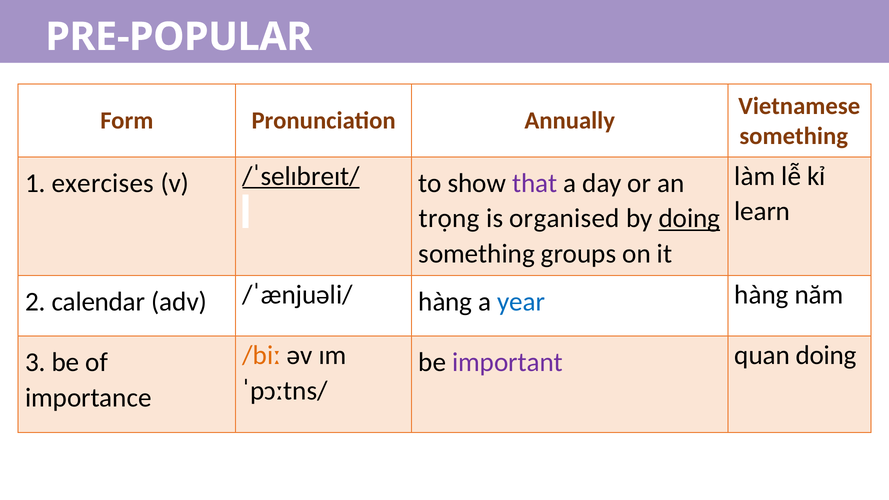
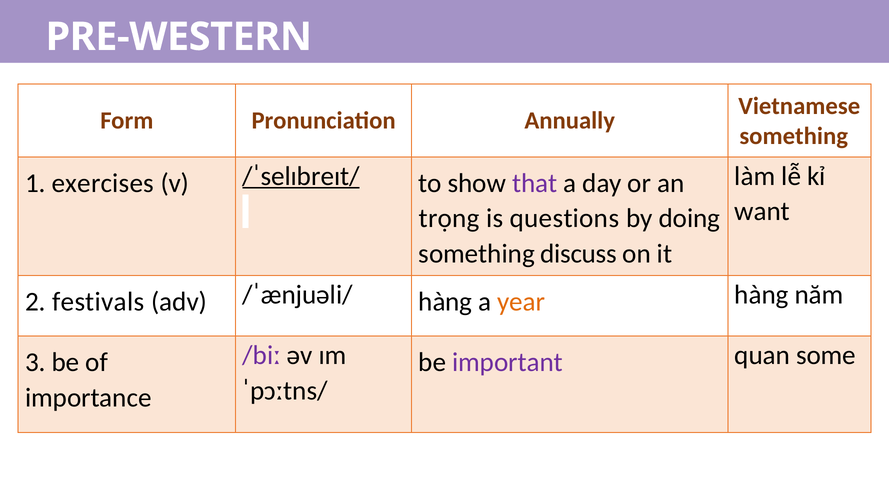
PRE-POPULAR: PRE-POPULAR -> PRE-WESTERN (179, 37)
learn: learn -> want (762, 212)
organised: organised -> questions (564, 219)
doing underline: present -> none (689, 219)
groups: groups -> discuss (579, 254)
calendar: calendar -> festivals (98, 302)
year colour: blue -> orange (521, 302)
/biː colour: orange -> purple (262, 355)
quan doing: doing -> some (826, 355)
